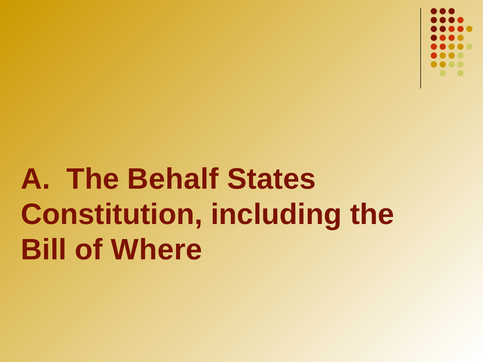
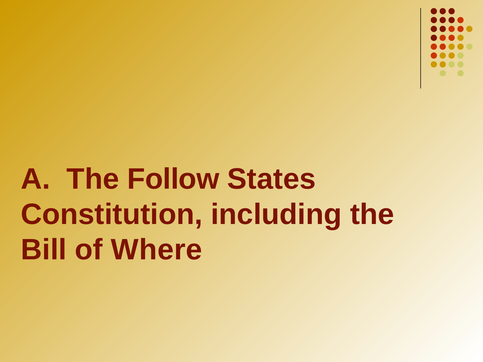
Behalf: Behalf -> Follow (173, 179)
